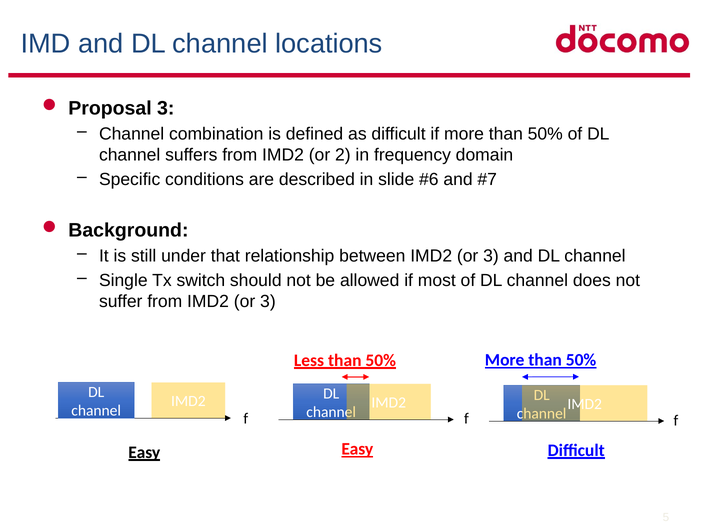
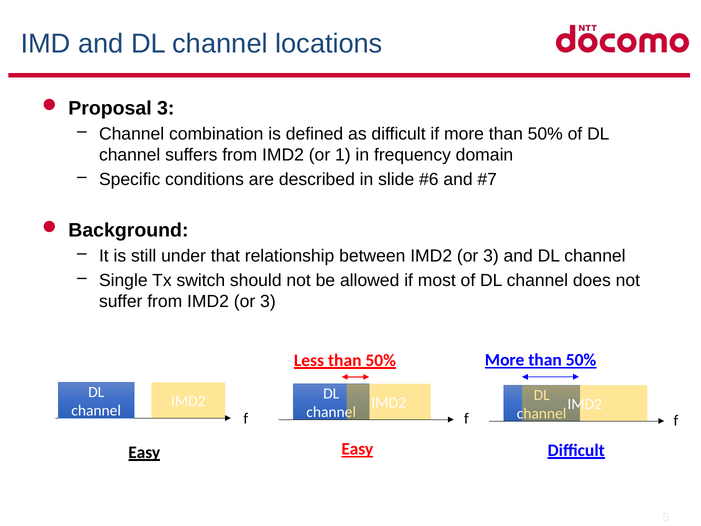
2: 2 -> 1 (343, 155)
